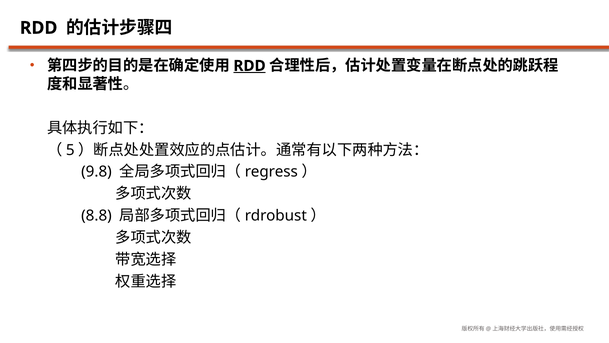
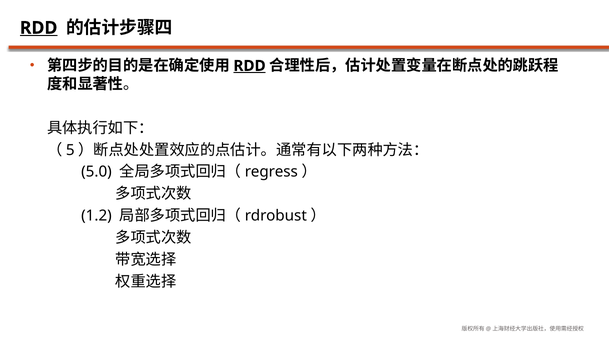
RDD underline: none -> present (39, 28)
9.8: 9.8 -> 5.0 (96, 172)
8.8: 8.8 -> 1.2 (96, 216)
